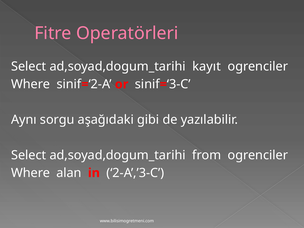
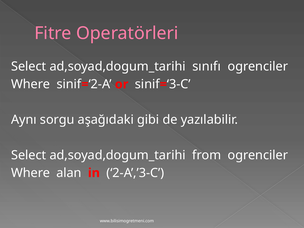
kayıt: kayıt -> sınıfı (207, 67)
